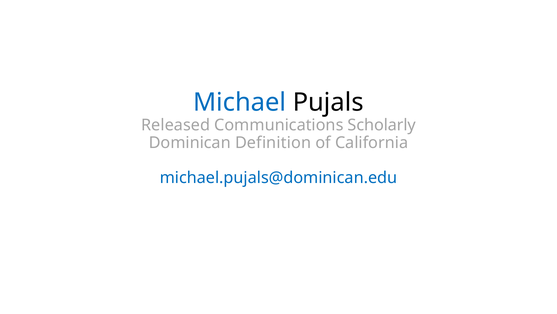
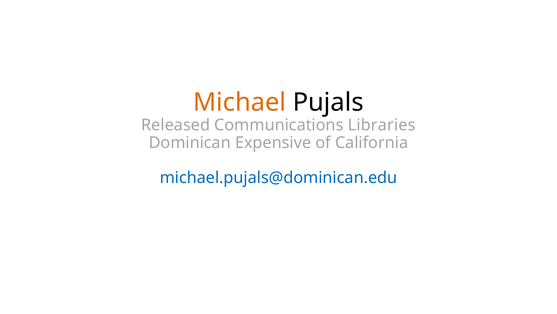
Michael colour: blue -> orange (240, 102)
Scholarly: Scholarly -> Libraries (382, 125)
Definition: Definition -> Expensive (273, 142)
